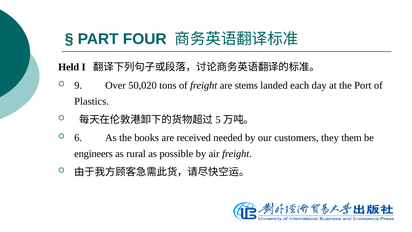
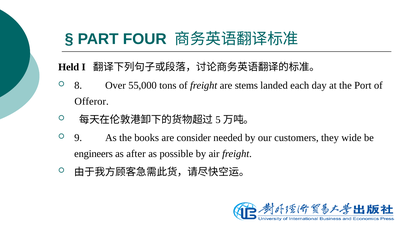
9: 9 -> 8 (78, 85)
50,020: 50,020 -> 55,000 (143, 85)
Plastics: Plastics -> Offeror (92, 101)
6: 6 -> 9 (78, 138)
received: received -> consider (194, 138)
them: them -> wide (351, 138)
rural: rural -> after (136, 154)
